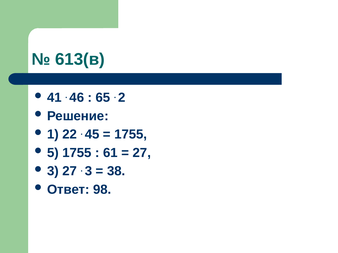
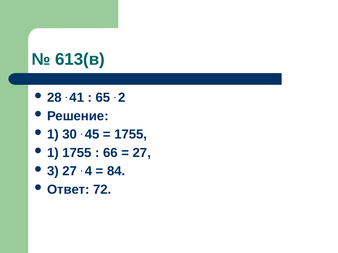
41: 41 -> 28 (54, 98)
46: 46 -> 41 (77, 98)
22: 22 -> 30 (70, 135)
5: 5 -> 1 (53, 153)
61: 61 -> 66 (110, 153)
3: 3 -> 4 (88, 171)
38: 38 -> 84 (116, 171)
98: 98 -> 72 (102, 190)
